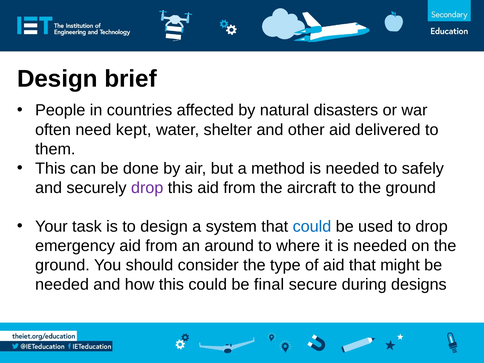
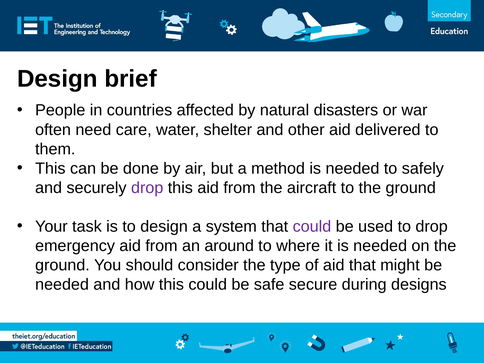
kept: kept -> care (134, 130)
could colour: blue -> purple (312, 226)
final: final -> safe (269, 285)
